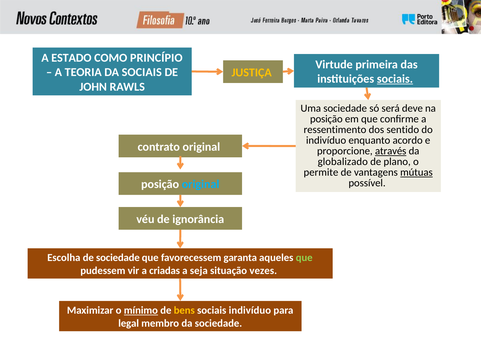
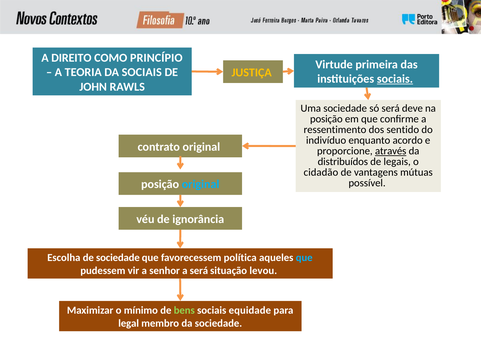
ESTADO: ESTADO -> DIREITO (71, 58)
globalizado: globalizado -> distribuídos (343, 162)
plano: plano -> legais (397, 162)
permite: permite -> cidadão (321, 173)
mútuas underline: present -> none (416, 173)
garanta: garanta -> política (240, 258)
que colour: light green -> light blue (304, 258)
criadas: criadas -> senhor (165, 271)
a seja: seja -> será (199, 271)
vezes: vezes -> levou (263, 271)
mínimo underline: present -> none (141, 311)
bens colour: yellow -> light green (184, 311)
sociais indivíduo: indivíduo -> equidade (250, 311)
